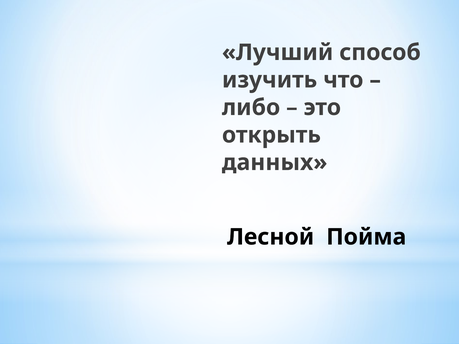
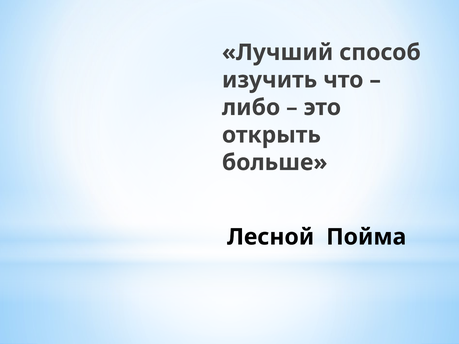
данных: данных -> больше (275, 163)
